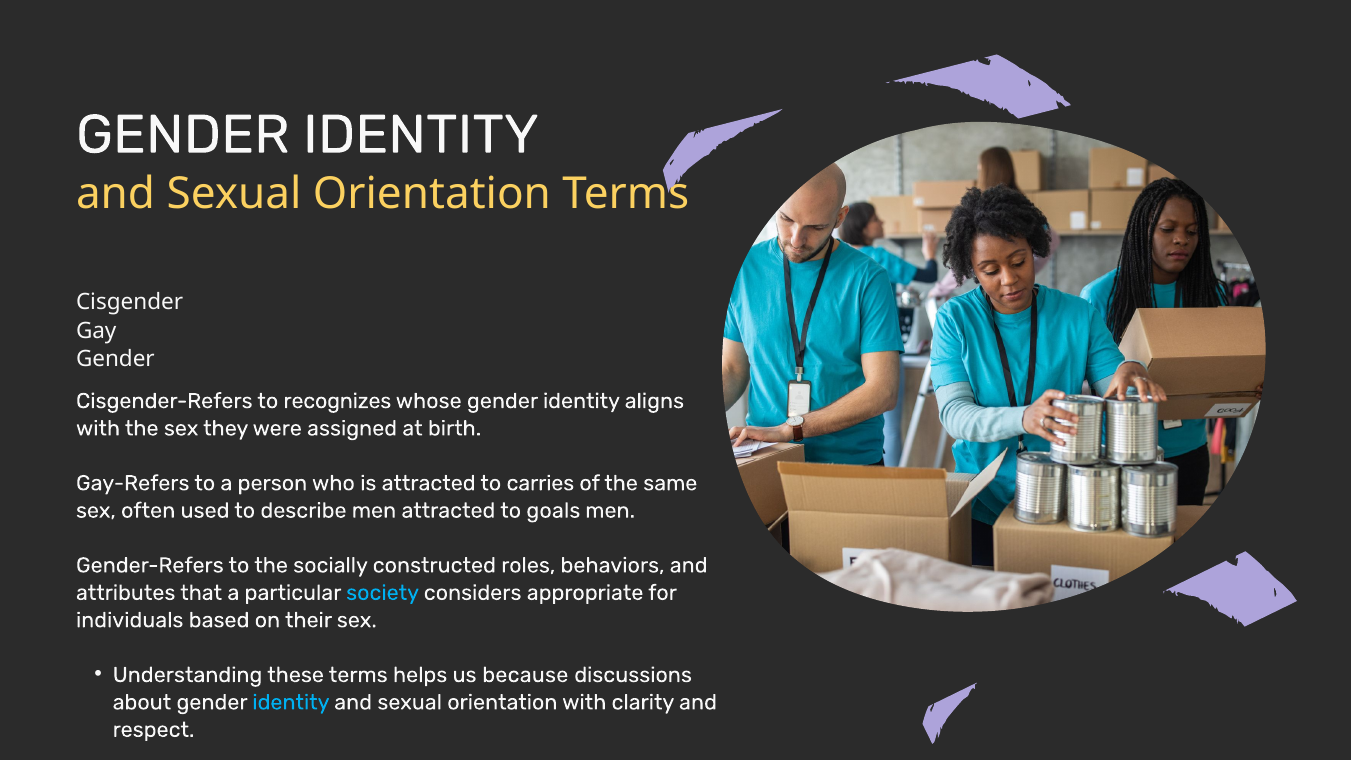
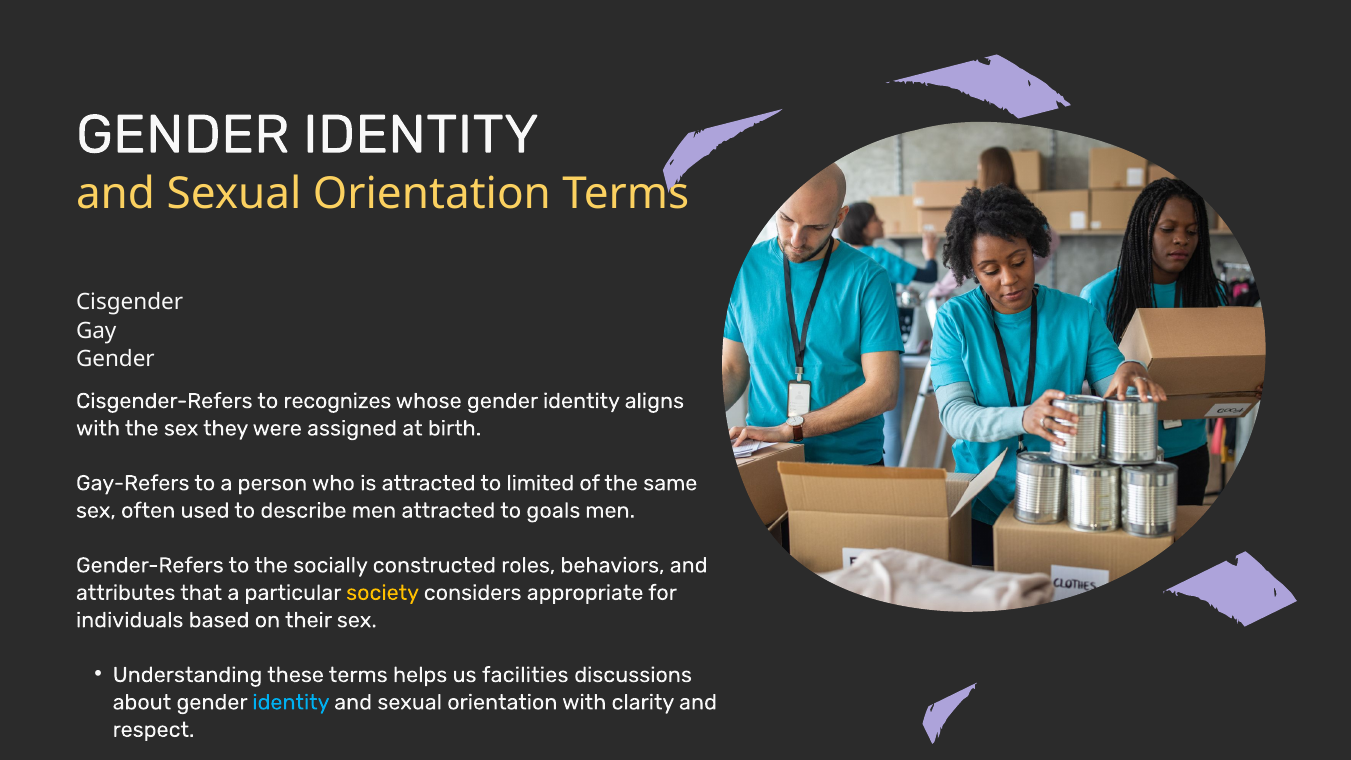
carries: carries -> limited (540, 483)
society colour: light blue -> yellow (383, 593)
because: because -> facilities (525, 675)
